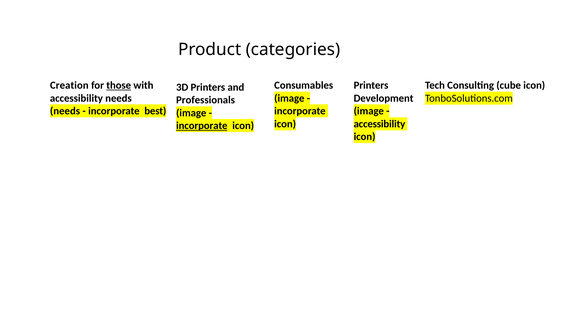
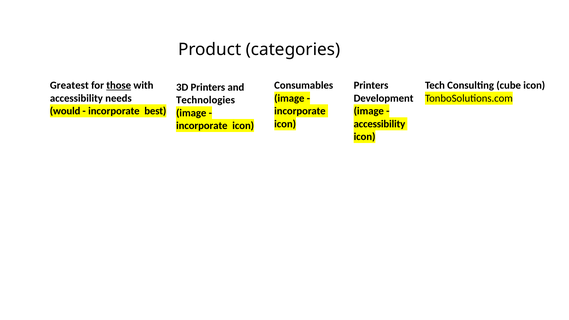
Creation: Creation -> Greatest (69, 85)
Professionals: Professionals -> Technologies (206, 100)
needs: needs -> would (65, 111)
incorporate underline: present -> none (202, 126)
